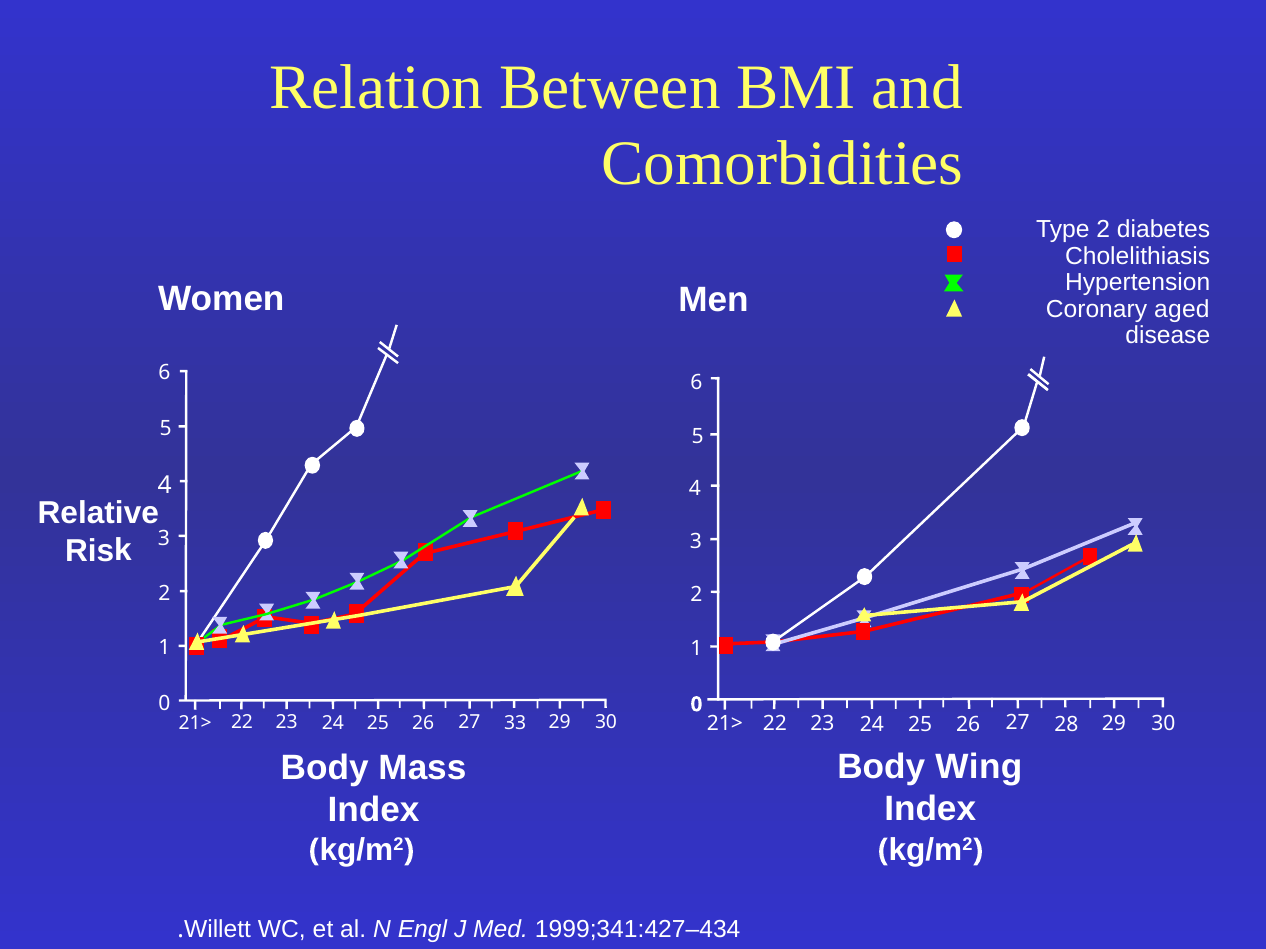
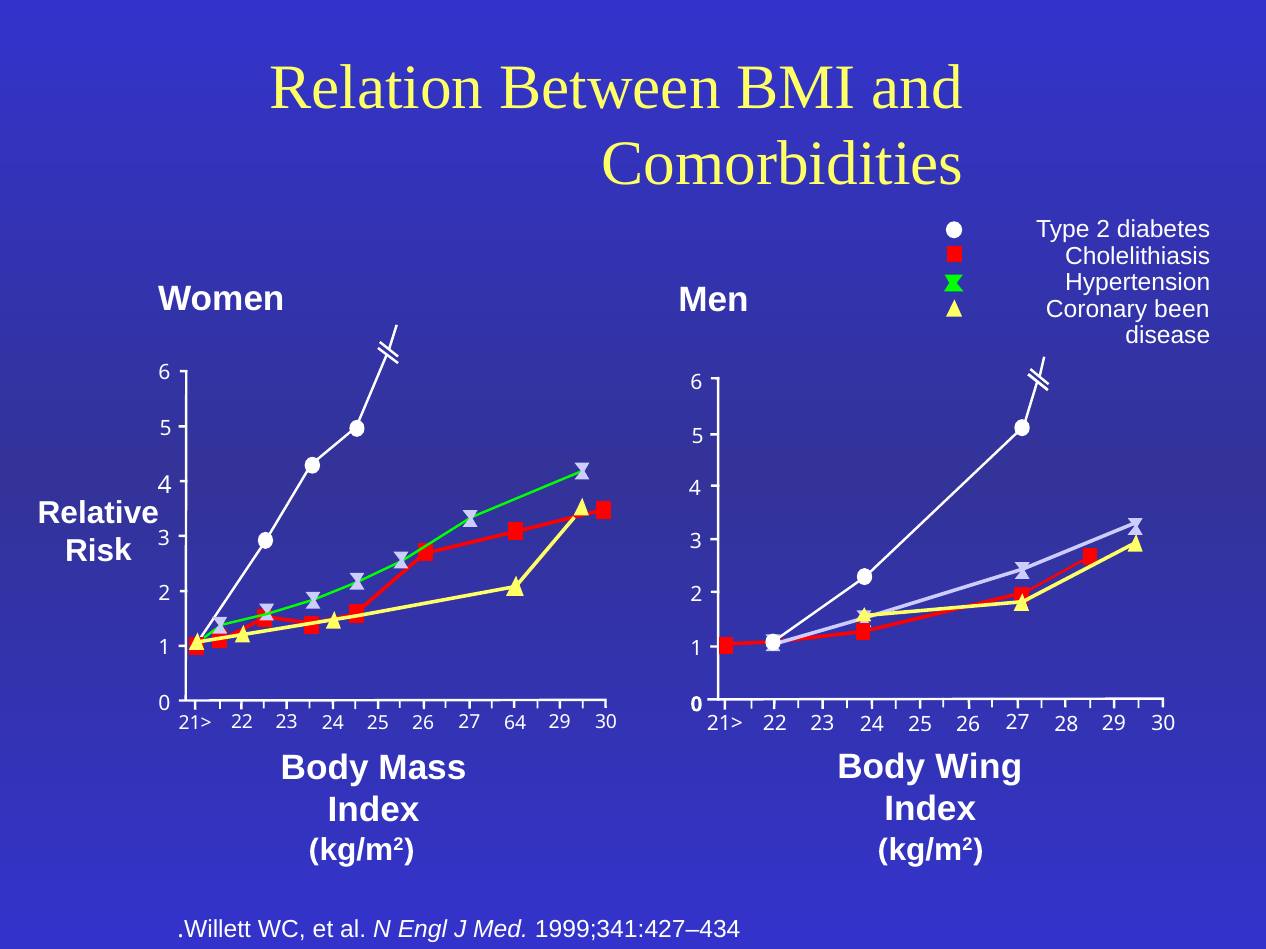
aged: aged -> been (1182, 309)
33: 33 -> 64 (515, 724)
